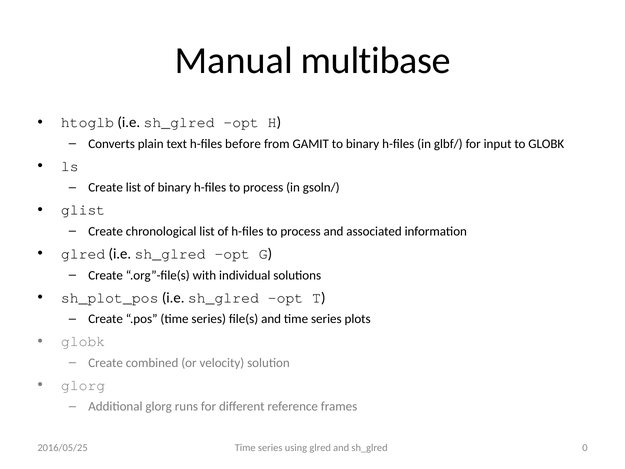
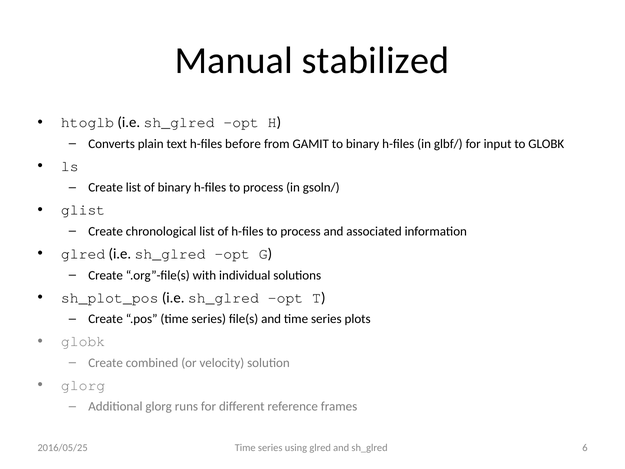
multibase: multibase -> stabilized (375, 61)
0: 0 -> 6 (585, 448)
